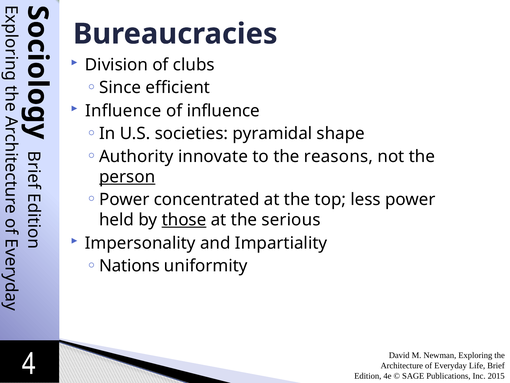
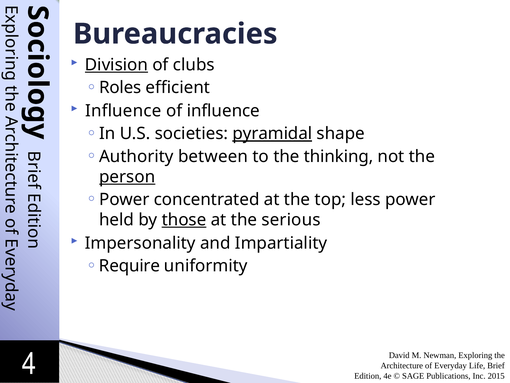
Division underline: none -> present (116, 65)
Since: Since -> Roles (120, 88)
pyramidal underline: none -> present (272, 134)
innovate: innovate -> between (213, 156)
reasons: reasons -> thinking (339, 156)
Nations: Nations -> Require (129, 266)
